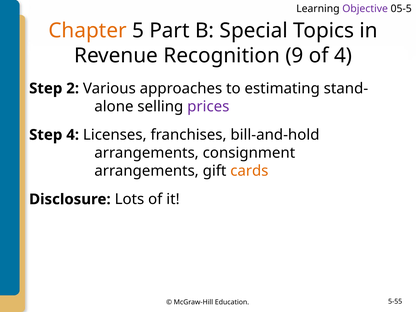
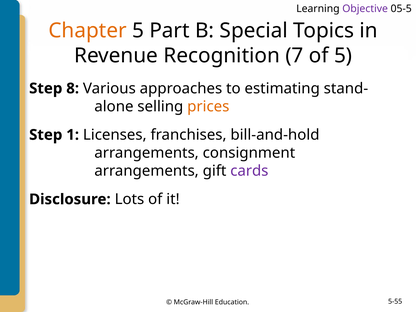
9: 9 -> 7 (294, 56)
of 4: 4 -> 5 (343, 56)
2: 2 -> 8 (73, 88)
prices colour: purple -> orange (208, 106)
Step 4: 4 -> 1 (73, 135)
cards colour: orange -> purple (249, 171)
